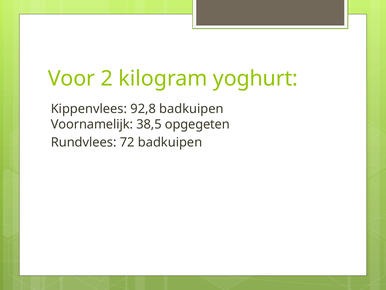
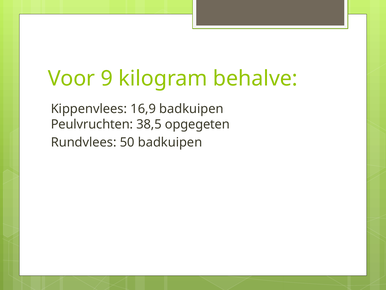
2: 2 -> 9 (107, 78)
yoghurt: yoghurt -> behalve (255, 78)
92,8: 92,8 -> 16,9 (143, 109)
Voornamelijk: Voornamelijk -> Peulvruchten (92, 124)
72: 72 -> 50 (127, 142)
